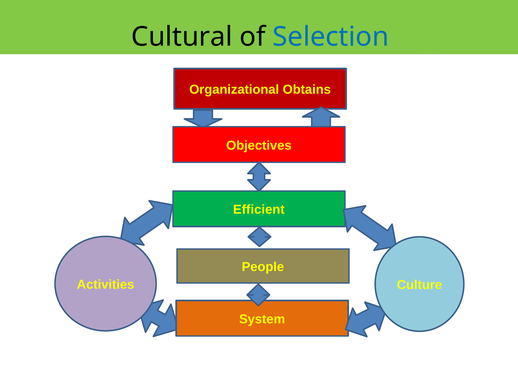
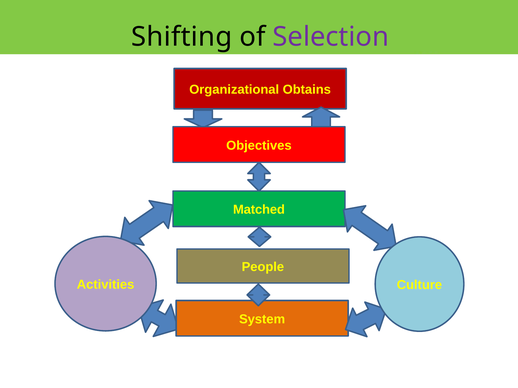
Cultural: Cultural -> Shifting (182, 37)
Selection colour: blue -> purple (331, 37)
Efficient: Efficient -> Matched (259, 210)
